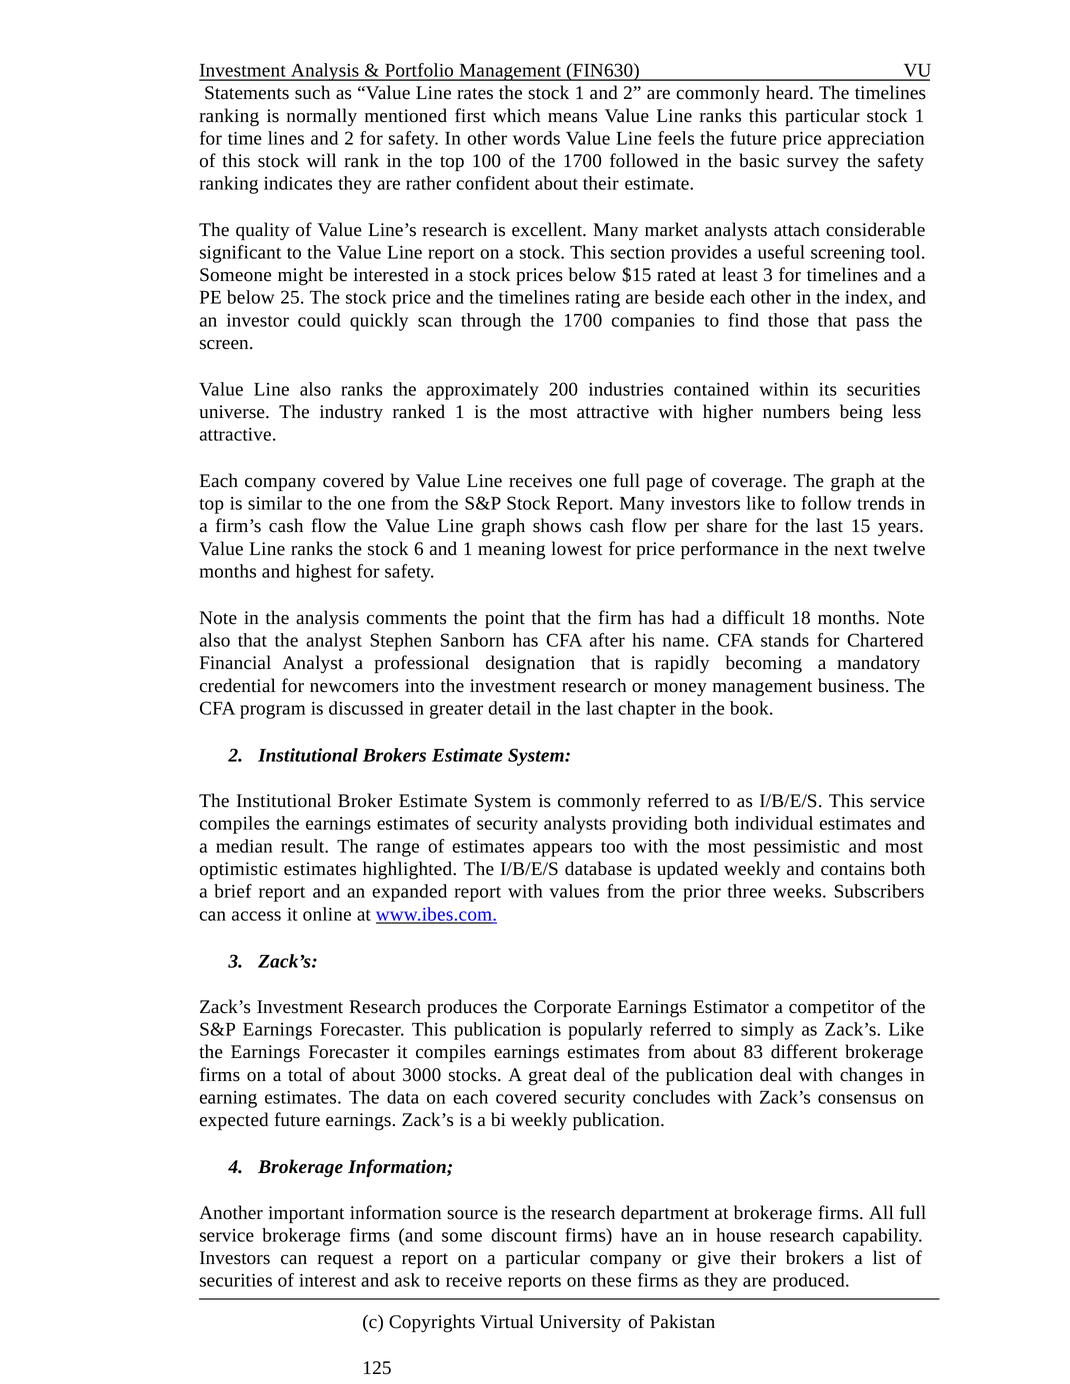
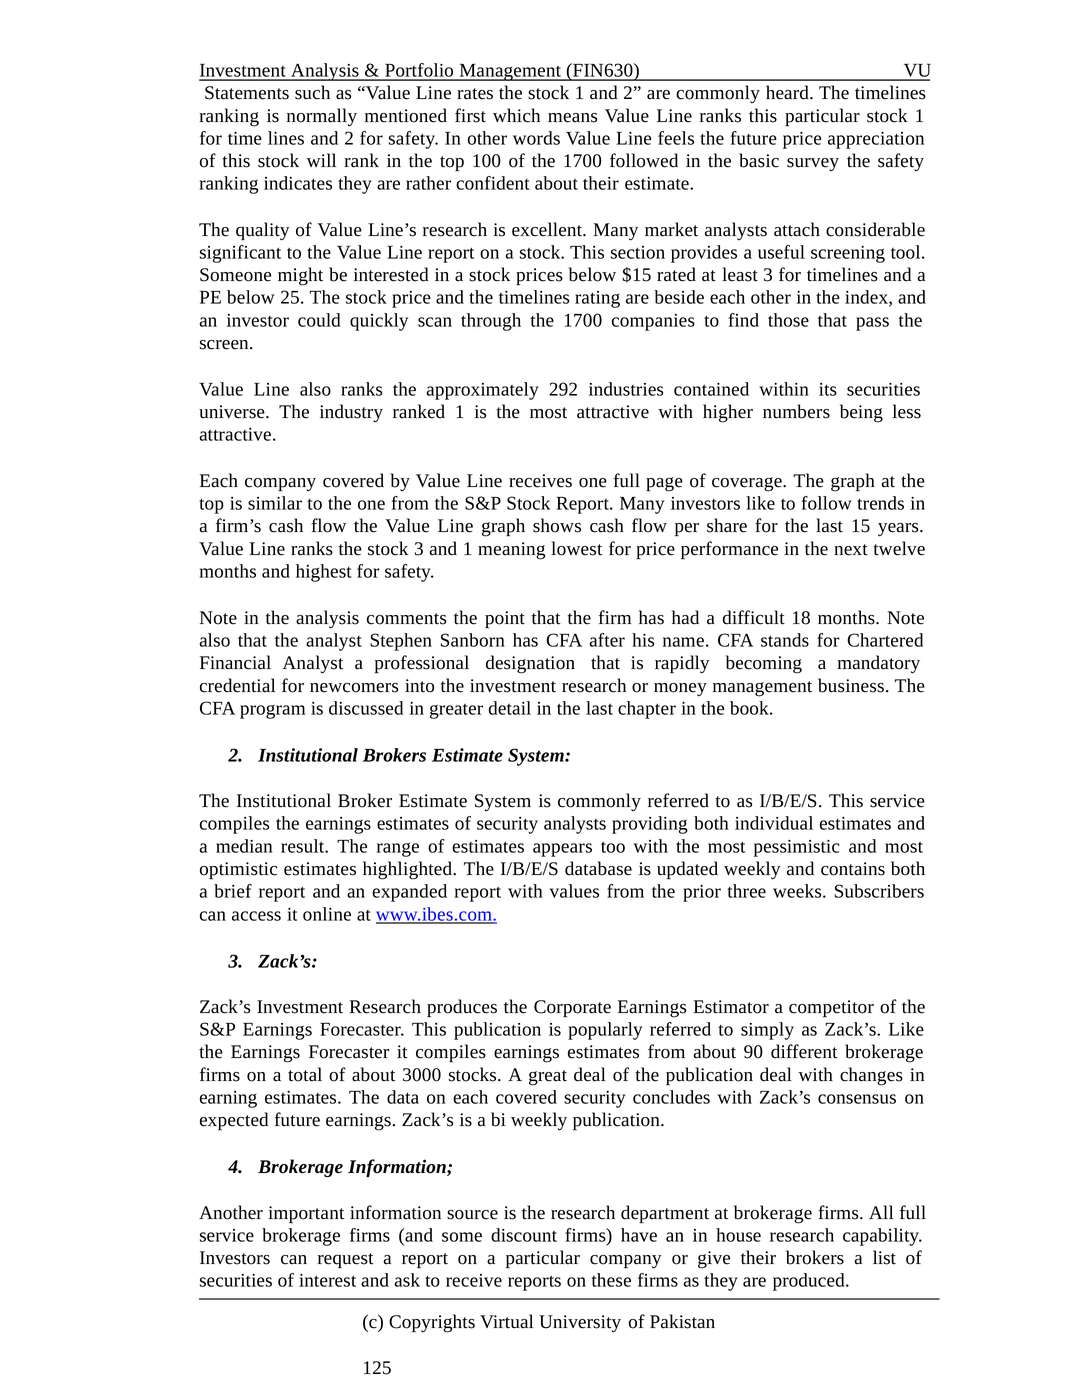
200: 200 -> 292 (564, 389)
stock 6: 6 -> 3 (419, 549)
83: 83 -> 90 (753, 1053)
